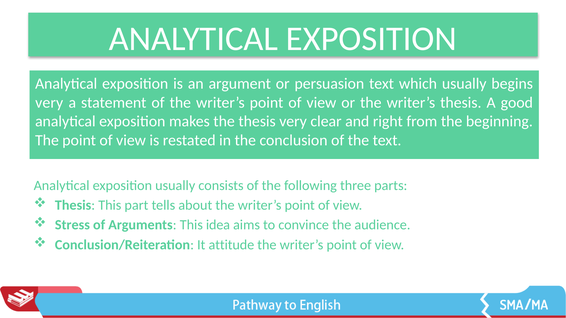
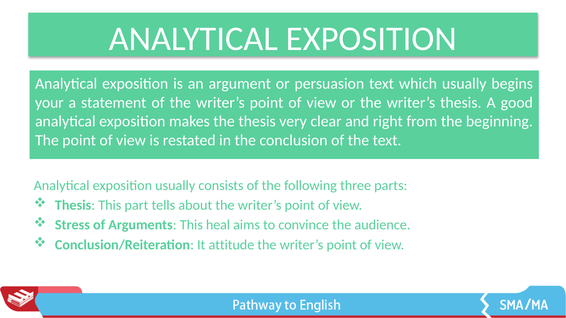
very: very -> your (49, 103)
idea: idea -> heal (218, 225)
